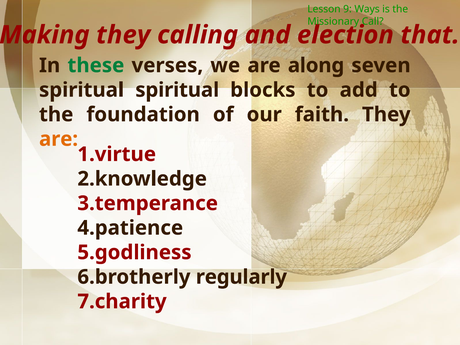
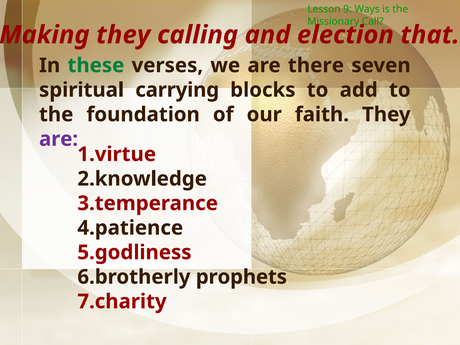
along: along -> there (316, 65)
spiritual spiritual: spiritual -> carrying (177, 90)
are colour: orange -> purple (59, 139)
regularly: regularly -> prophets (241, 277)
